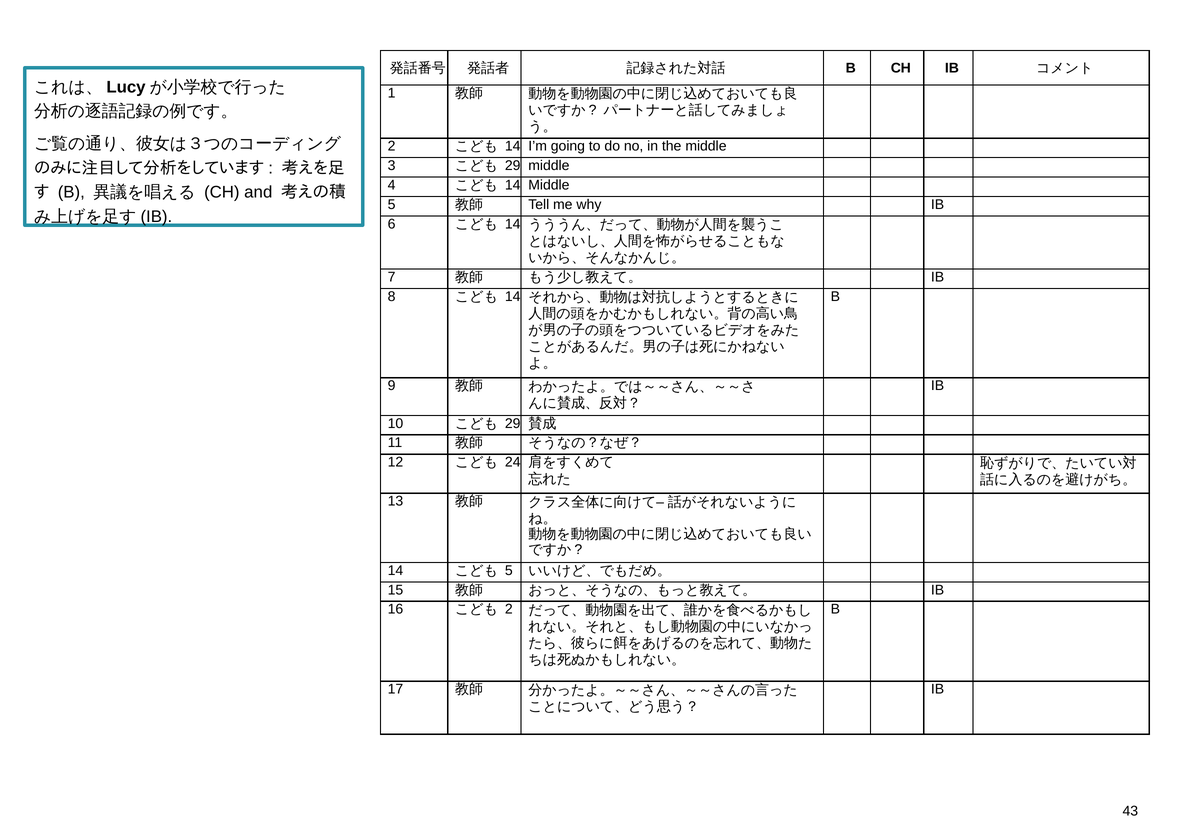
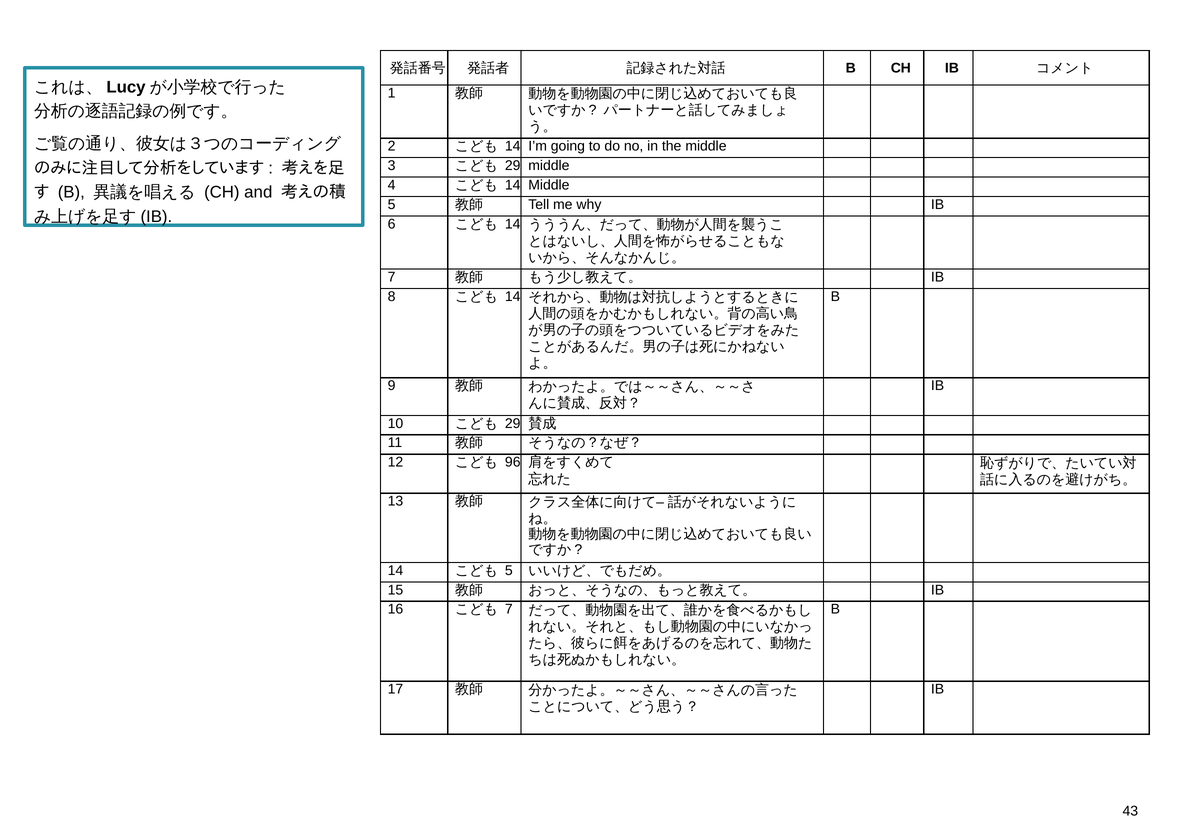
24: 24 -> 96 (513, 462)
2: 2 -> 7 (509, 609)
